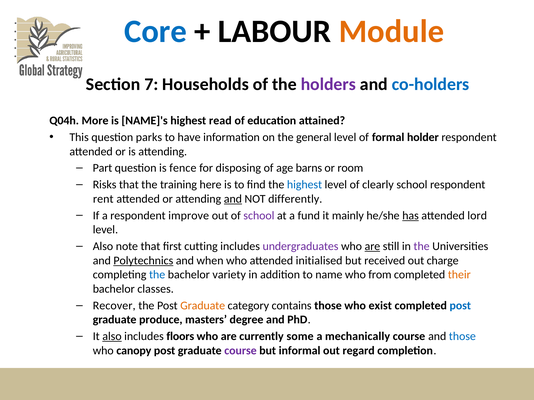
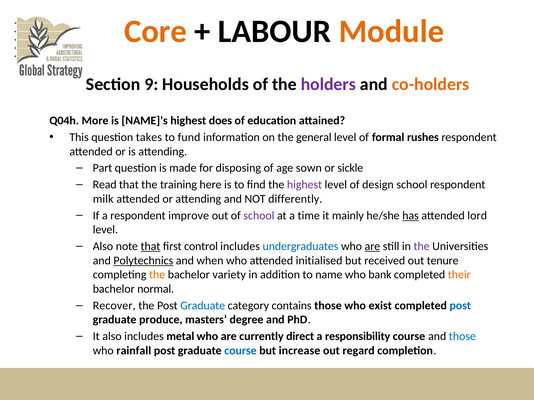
Core colour: blue -> orange (156, 31)
7: 7 -> 9 (151, 84)
co-holders colour: blue -> orange (431, 84)
read: read -> does (220, 121)
parks: parks -> takes (149, 137)
have: have -> fund (189, 137)
holder: holder -> rushes (423, 137)
fence: fence -> made (183, 168)
barns: barns -> sown (309, 168)
room: room -> sickle (350, 168)
Risks: Risks -> Read (105, 185)
highest colour: blue -> purple (305, 185)
clearly: clearly -> design (378, 185)
rent: rent -> milk (103, 199)
and underline: present -> none (233, 199)
fund: fund -> time (309, 216)
that underline: none -> present (150, 247)
cutting: cutting -> control (201, 247)
undergraduates colour: purple -> blue (301, 247)
charge: charge -> tenure (443, 261)
the colour: blue -> orange (157, 275)
from: from -> bank (380, 275)
classes: classes -> normal (156, 289)
Graduate colour: orange -> blue (203, 306)
also underline: present -> none (112, 337)
floors: floors -> metal (180, 337)
some: some -> direct (300, 337)
mechanically: mechanically -> responsibility (358, 337)
canopy: canopy -> rainfall (134, 351)
course colour: purple -> blue (240, 351)
informal: informal -> increase (300, 351)
